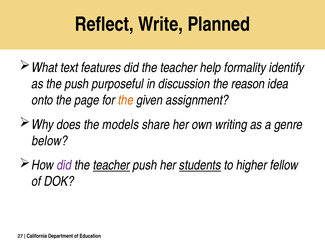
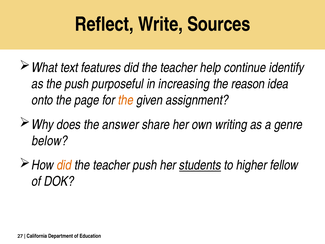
Planned: Planned -> Sources (219, 24)
formality: formality -> continue (245, 68)
discussion: discussion -> increasing (184, 84)
models: models -> answer (121, 124)
did colour: purple -> orange (64, 165)
teacher underline: present -> none (112, 165)
